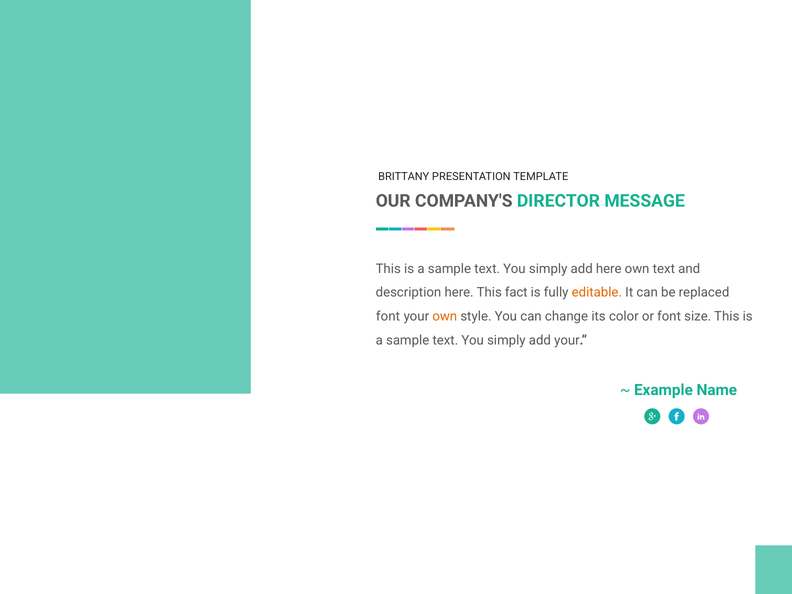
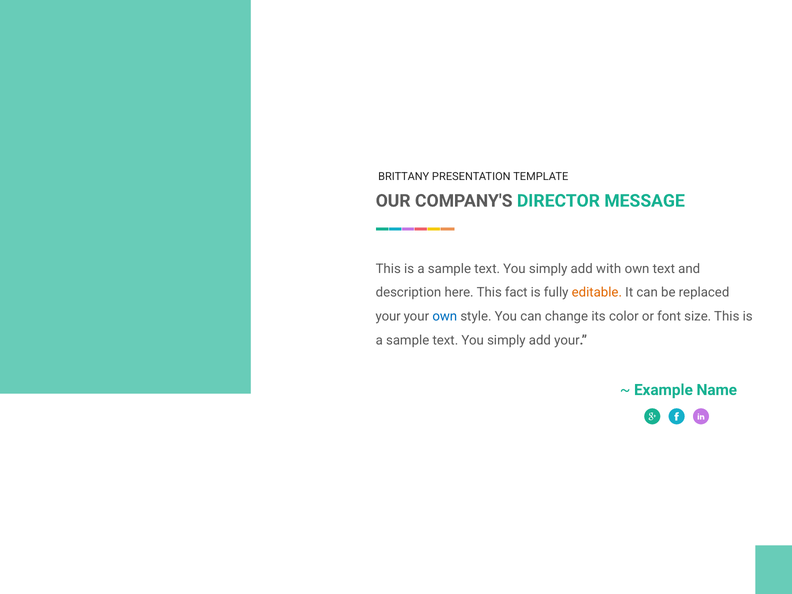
add here: here -> with (609, 269)
font: font -> your (388, 316)
own colour: orange -> blue (445, 316)
